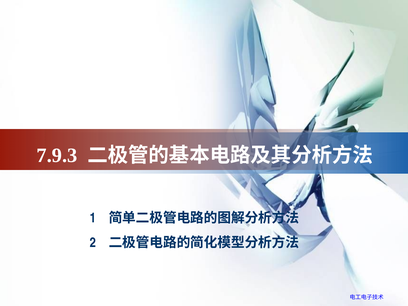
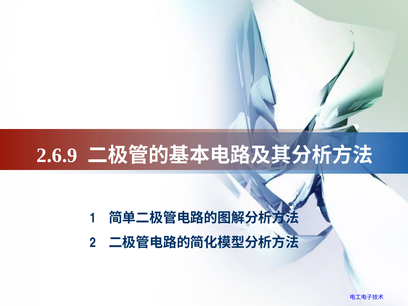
7.9.3: 7.9.3 -> 2.6.9 (57, 155)
